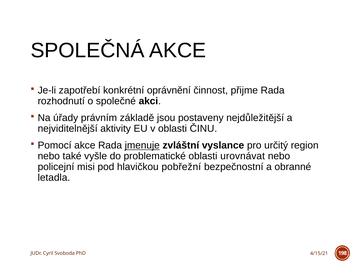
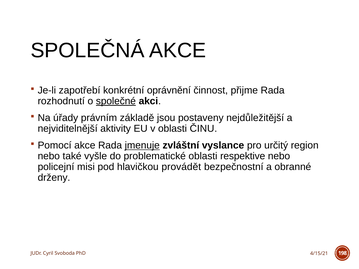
společné underline: none -> present (116, 101)
urovnávat: urovnávat -> respektive (243, 156)
pobřežní: pobřežní -> provádět (181, 167)
letadla: letadla -> drženy (54, 178)
